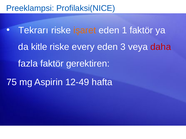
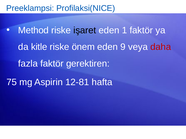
Tekrarı: Tekrarı -> Method (33, 30)
işaret colour: orange -> black (85, 30)
every: every -> önem (83, 47)
3: 3 -> 9 (123, 47)
12-49: 12-49 -> 12-81 (77, 82)
